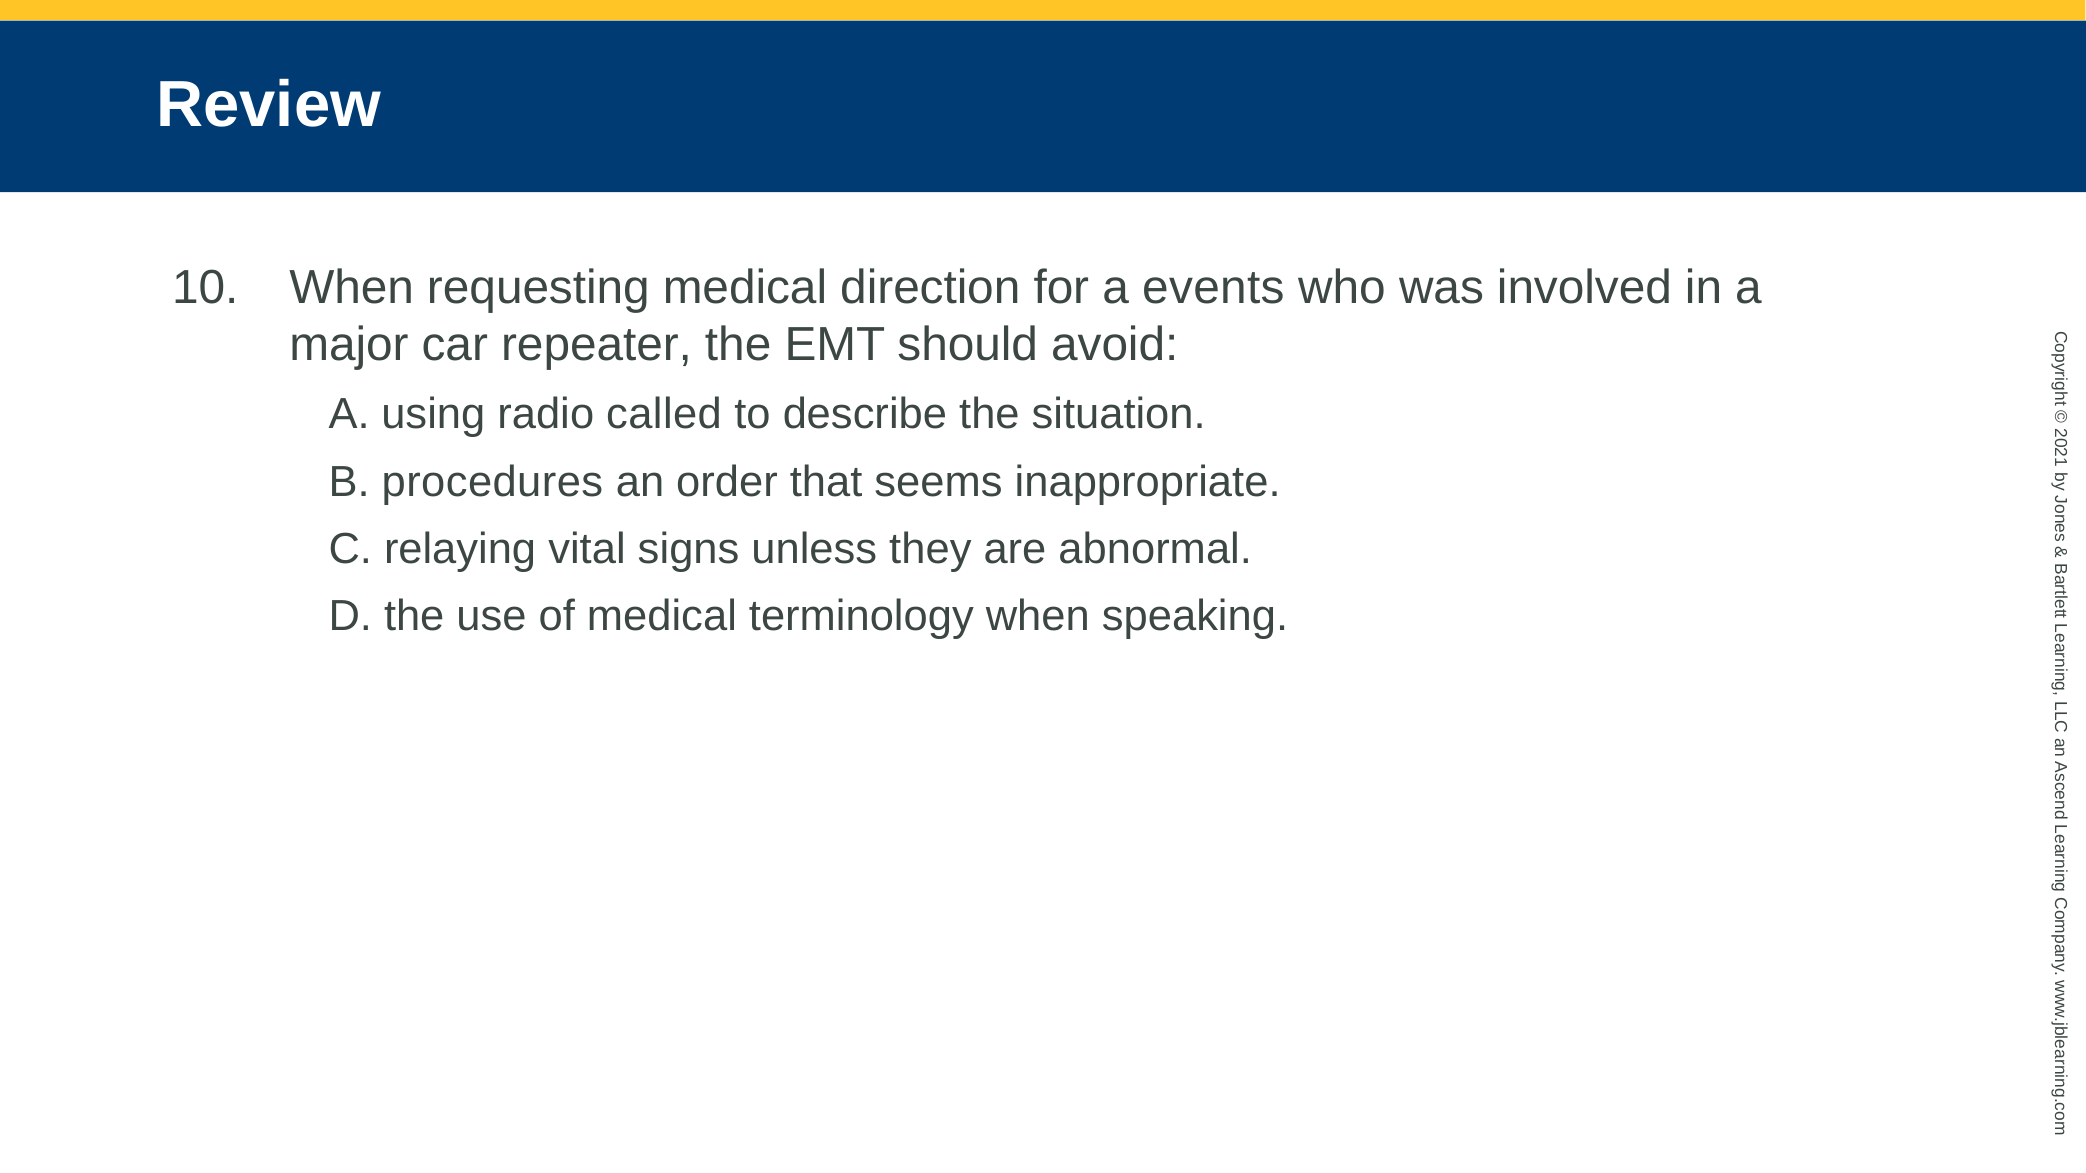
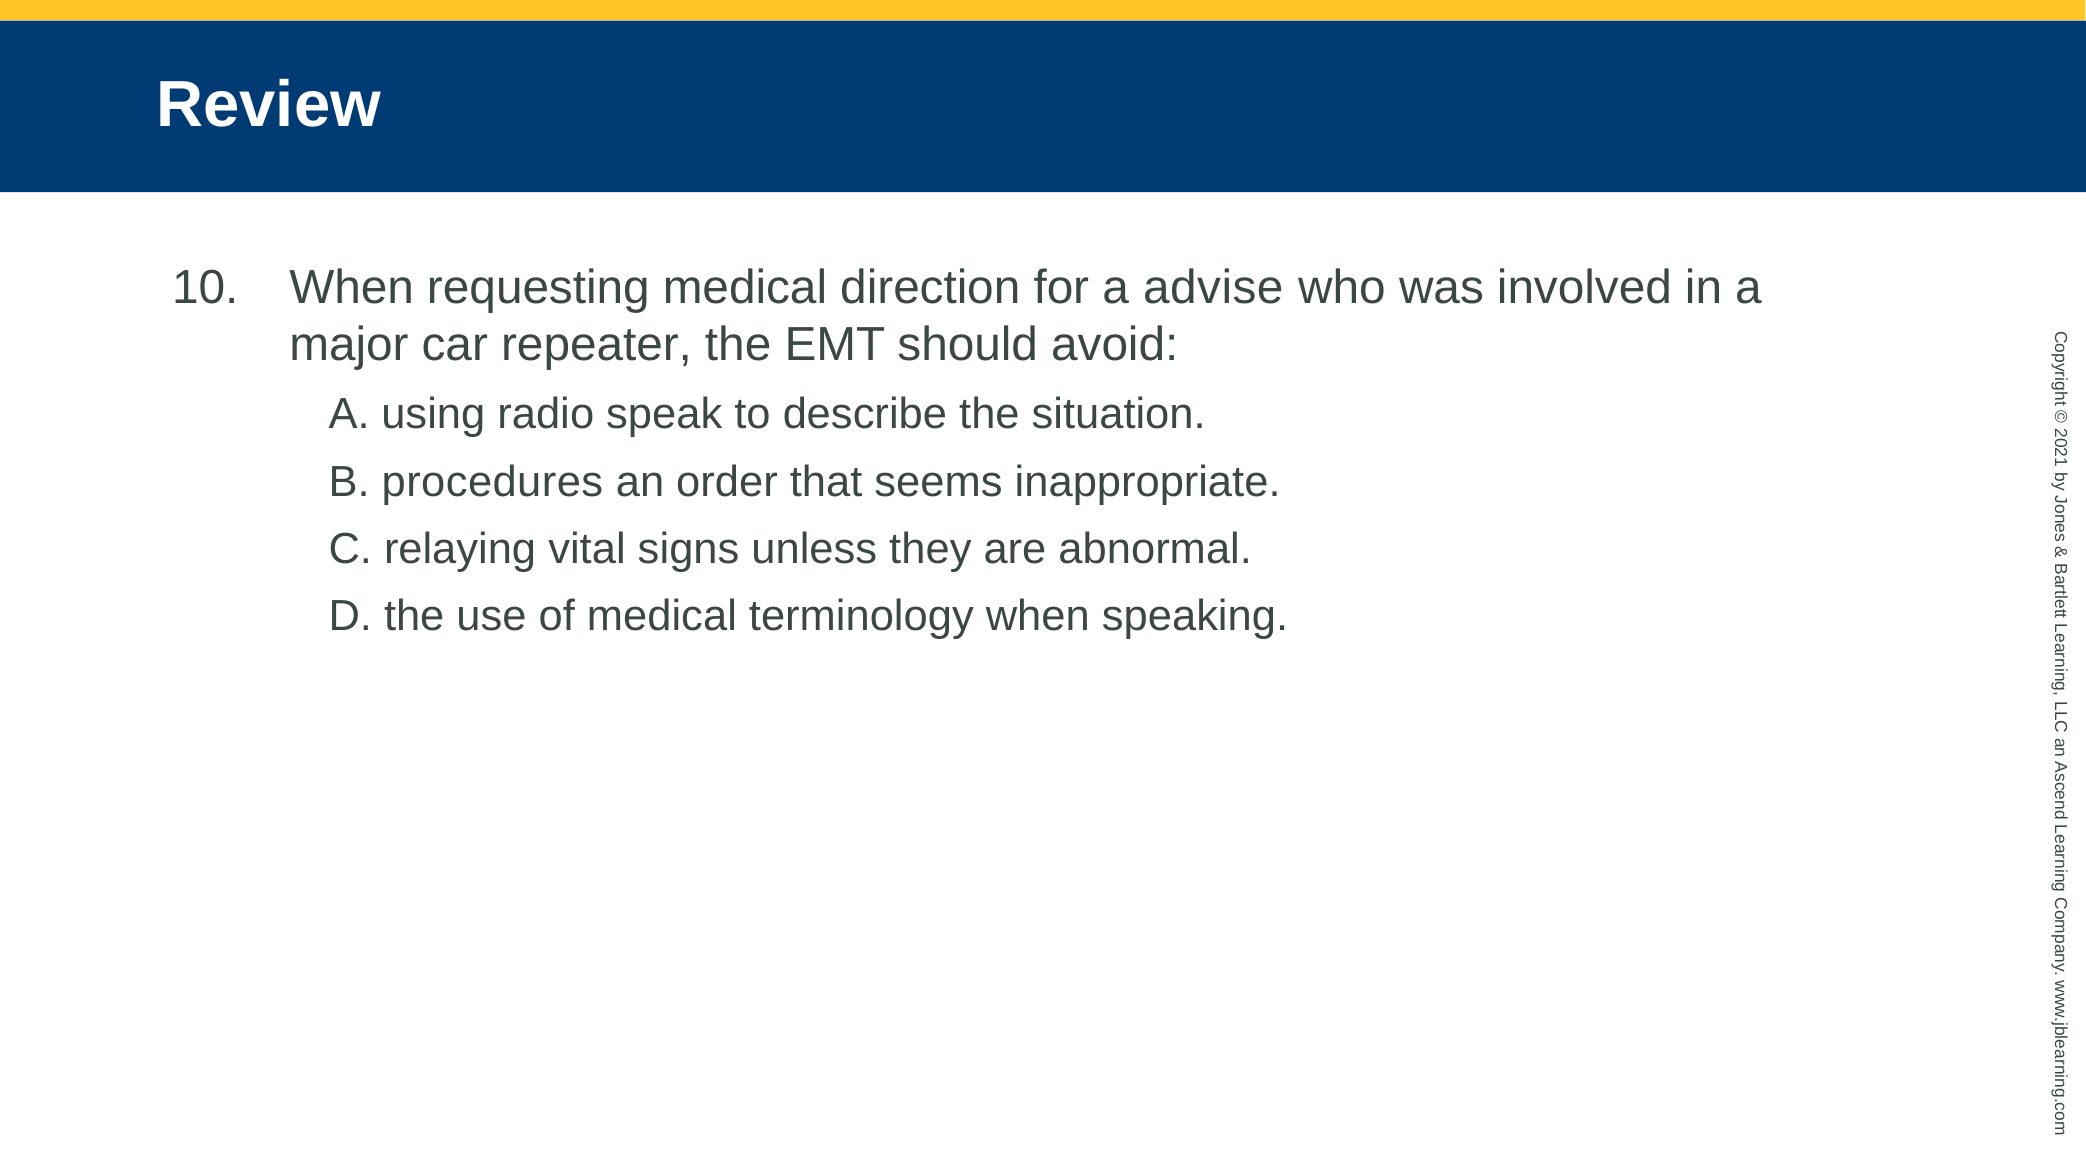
events: events -> advise (1213, 288)
called: called -> speak (664, 415)
